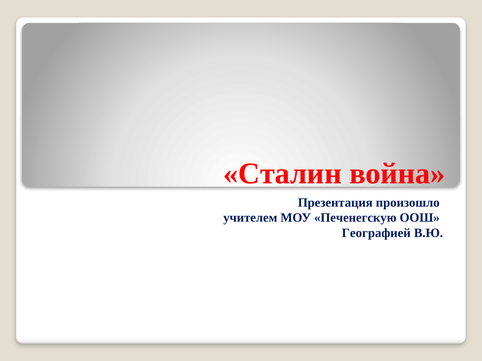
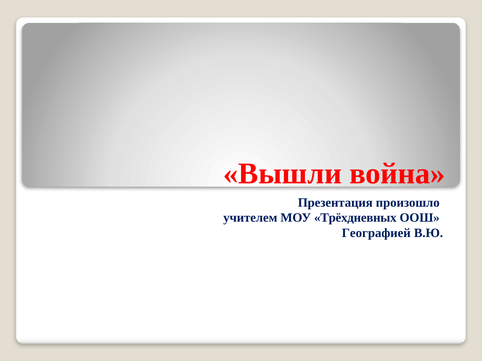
Сталин: Сталин -> Вышли (282, 174)
Печенегскую: Печенегскую -> Трёхдневных (355, 218)
